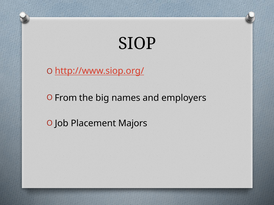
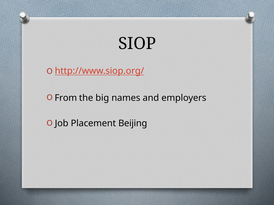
Majors: Majors -> Beijing (133, 124)
